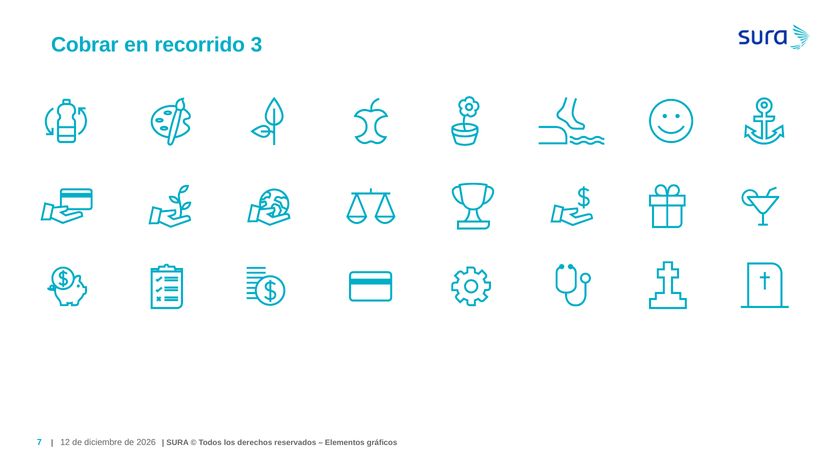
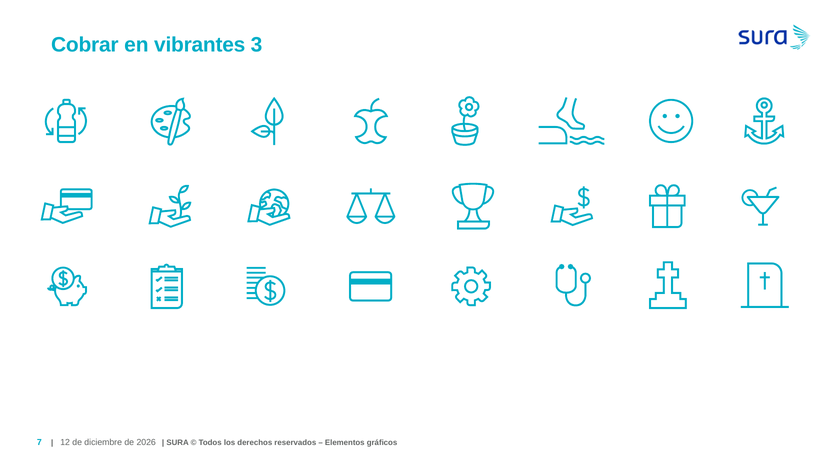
recorrido: recorrido -> vibrantes (200, 45)
